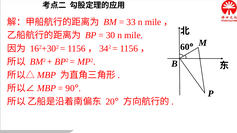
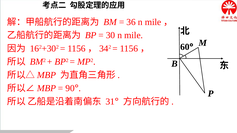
33: 33 -> 36 (131, 22)
20: 20 -> 31 (110, 102)
